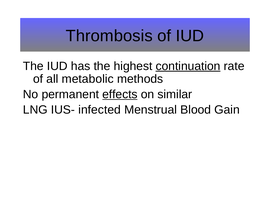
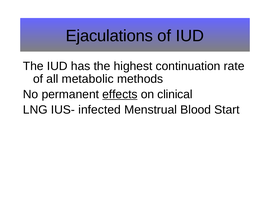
Thrombosis: Thrombosis -> Ejaculations (109, 36)
continuation underline: present -> none (188, 66)
similar: similar -> clinical (175, 95)
Gain: Gain -> Start (227, 110)
